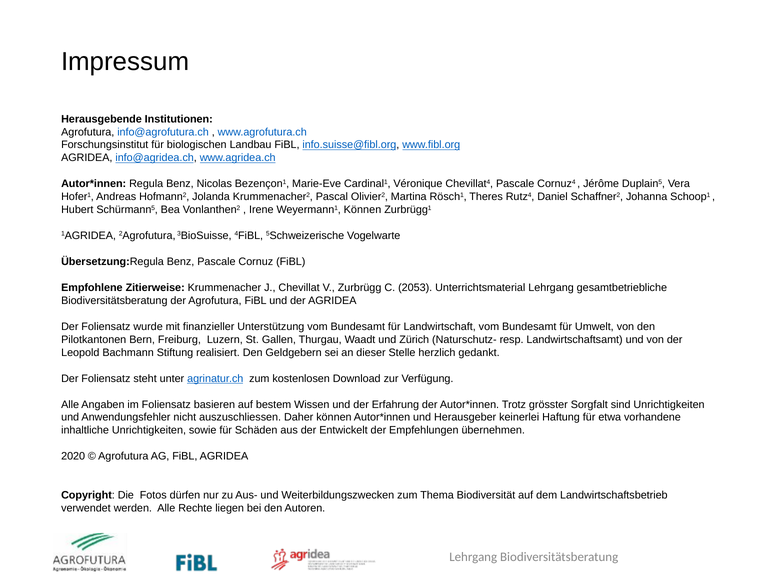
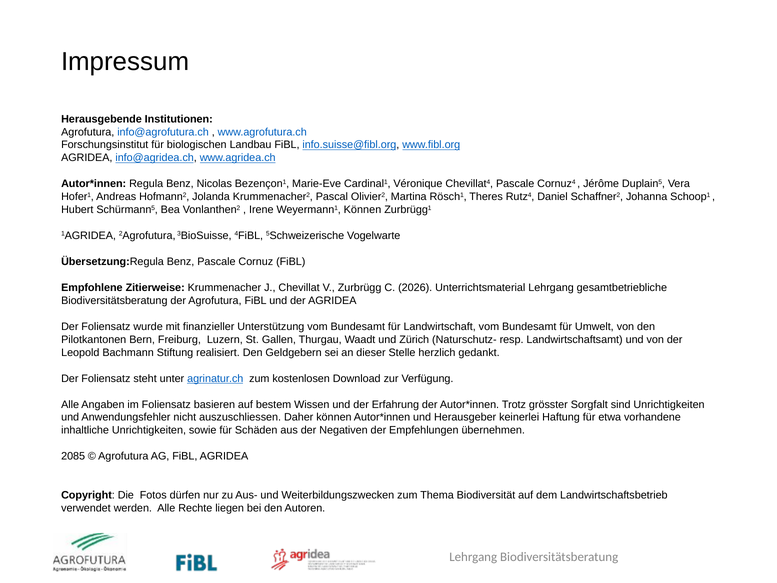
2053: 2053 -> 2026 (415, 288)
Entwickelt: Entwickelt -> Negativen (343, 430)
2020: 2020 -> 2085 (73, 456)
